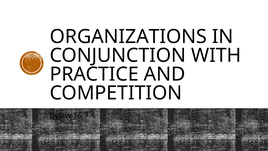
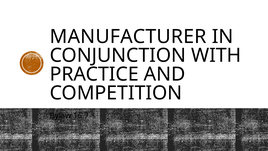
ORGANIZATIONS: ORGANIZATIONS -> MANUFACTURER (128, 37)
